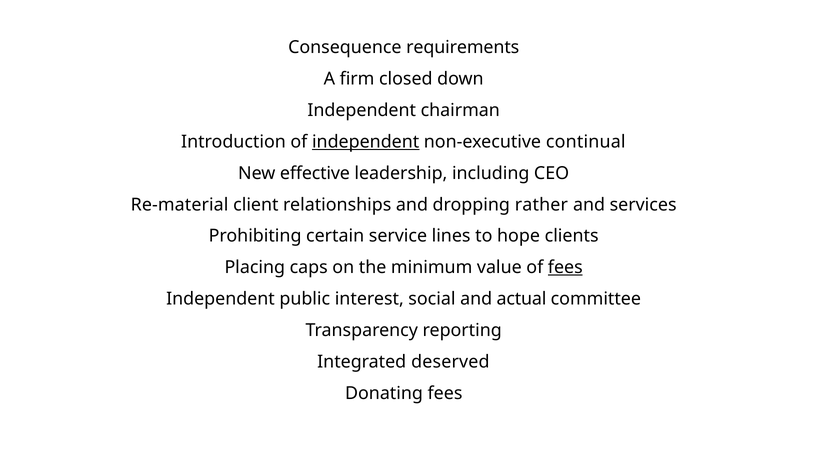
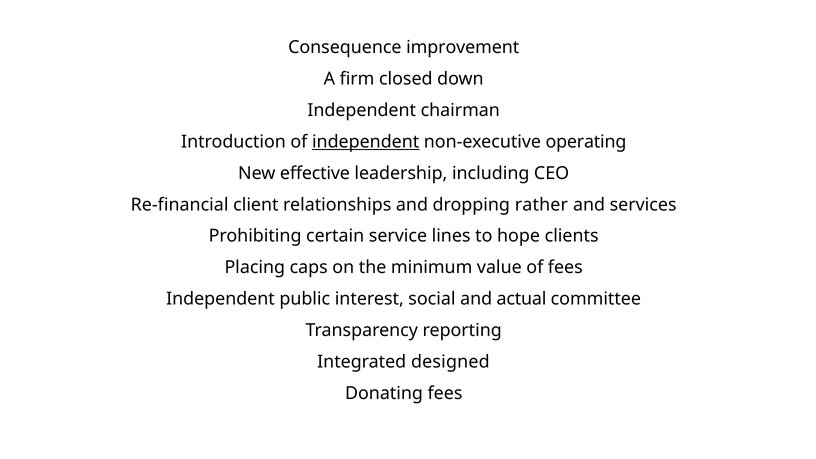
requirements: requirements -> improvement (463, 48)
continual: continual -> operating (586, 142)
Re-material: Re-material -> Re-financial (180, 205)
fees underline: present -> none (565, 268)
deserved: deserved -> designed (450, 362)
